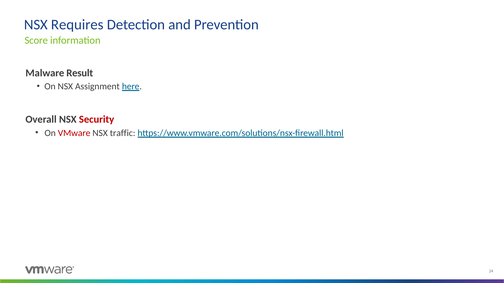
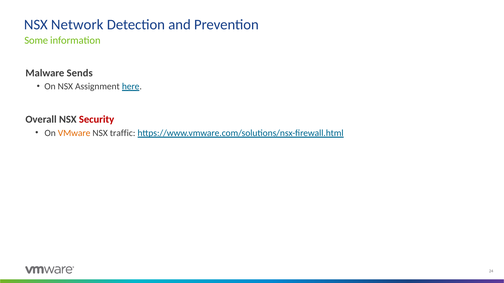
Requires: Requires -> Network (77, 25)
Score: Score -> Some (36, 41)
Result: Result -> Sends (80, 73)
VMware colour: red -> orange (74, 133)
